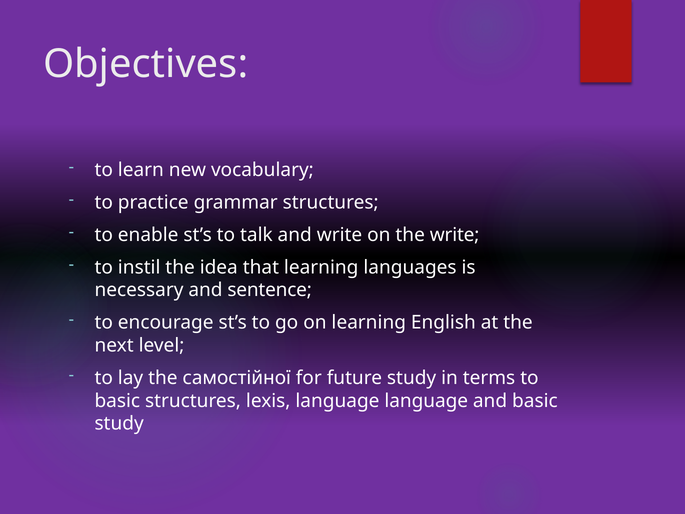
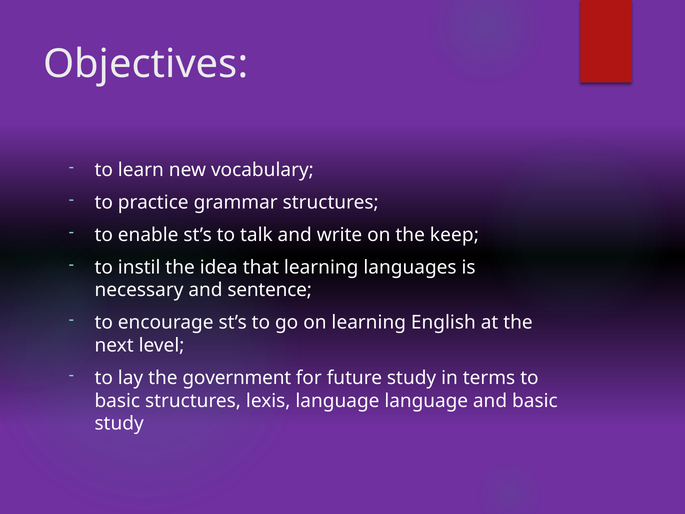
the write: write -> keep (454, 235)
самостійної: самостійної -> government (237, 378)
